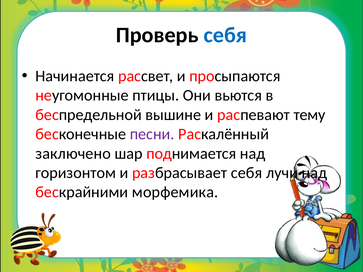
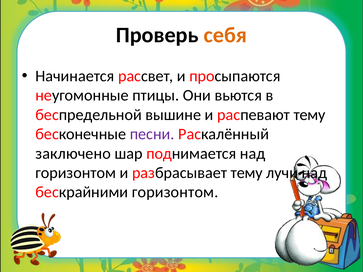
себя colour: blue -> orange (225, 35)
разбрасывает себя: себя -> тему (247, 173)
бескрайними морфемика: морфемика -> горизонтом (175, 192)
